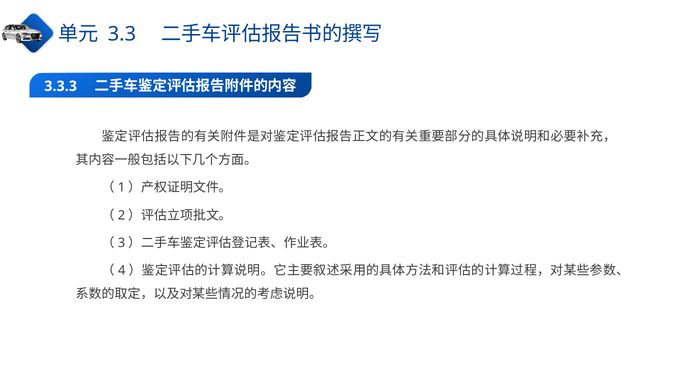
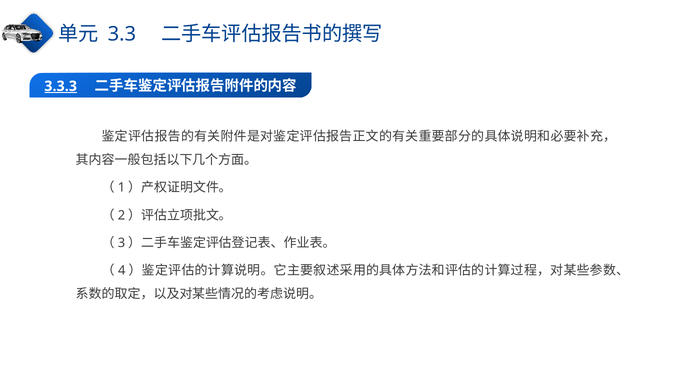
3.3.3 underline: none -> present (61, 86)
